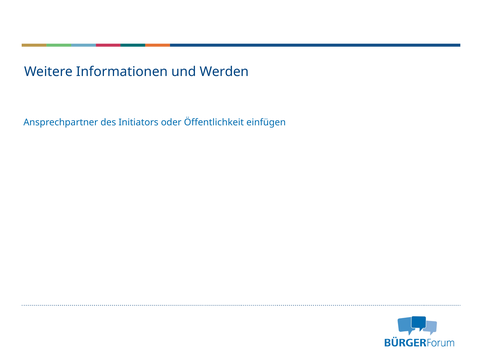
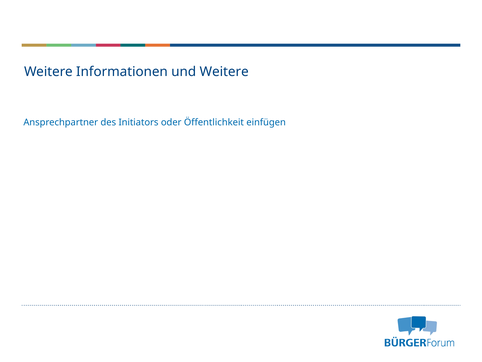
und Werden: Werden -> Weitere (224, 71)
